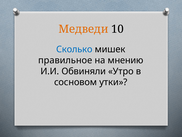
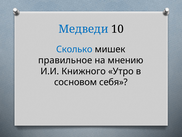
Медведи colour: orange -> blue (83, 29)
Обвиняли: Обвиняли -> Книжного (84, 71)
утки: утки -> себя (113, 82)
